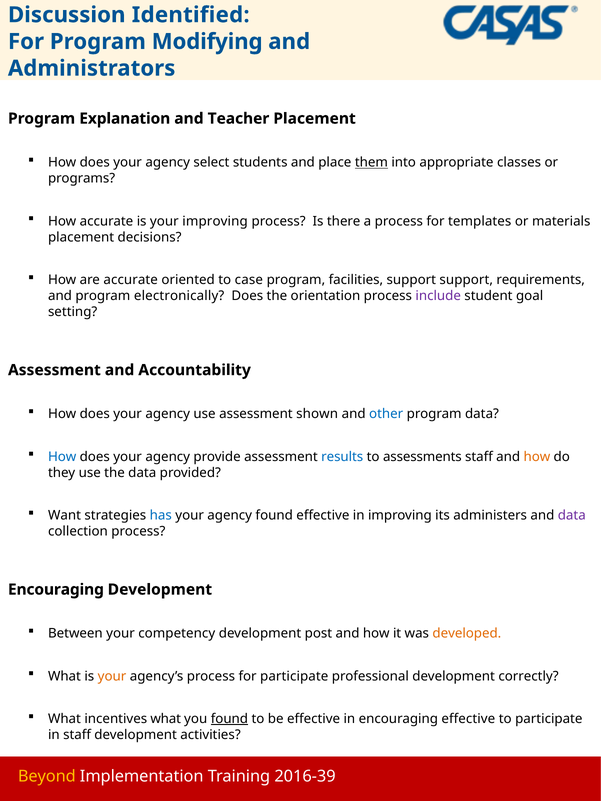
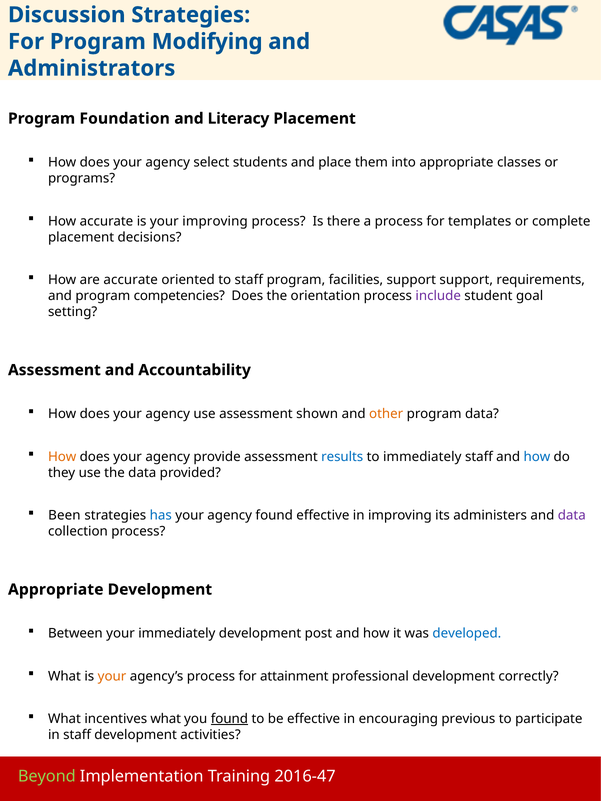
Discussion Identified: Identified -> Strategies (191, 15)
Explanation: Explanation -> Foundation (125, 119)
Teacher: Teacher -> Literacy (238, 119)
them underline: present -> none (371, 163)
materials: materials -> complete (561, 221)
to case: case -> staff (249, 280)
electronically: electronically -> competencies (179, 296)
other colour: blue -> orange (386, 414)
How colour: blue -> orange (62, 457)
to assessments: assessments -> immediately (422, 457)
how colour: orange -> blue (537, 457)
Want: Want -> Been (64, 516)
Encouraging: Encouraging -> Appropriate (56, 590)
your competency: competency -> immediately (177, 634)
developed colour: orange -> blue (467, 634)
for participate: participate -> attainment (294, 676)
encouraging effective: effective -> previous (468, 719)
Beyond colour: yellow -> light green (47, 777)
2016-39: 2016-39 -> 2016-47 (305, 777)
